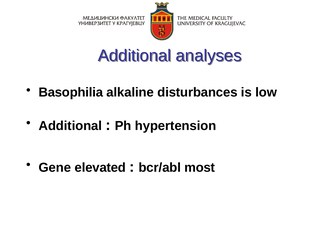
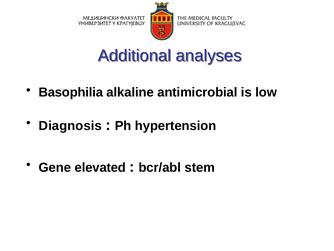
disturbances: disturbances -> antimicrobial (197, 92)
Additional: Additional -> Diagnosis (70, 126)
most: most -> stem (200, 167)
